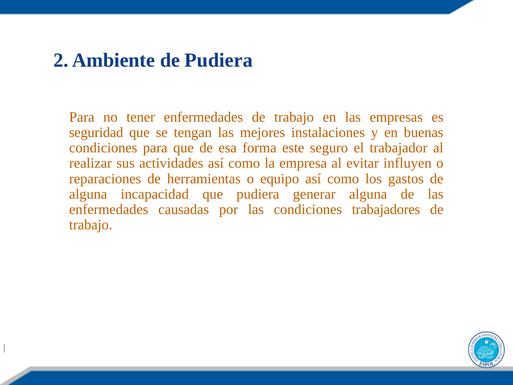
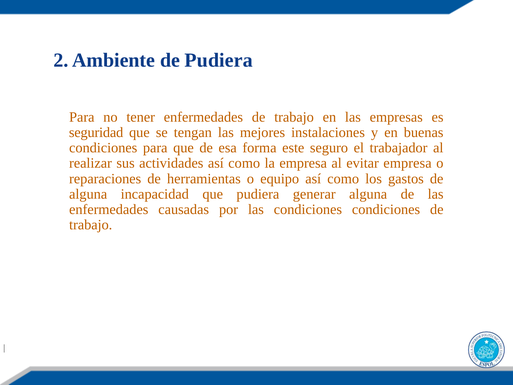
evitar influyen: influyen -> empresa (407, 163)
condiciones trabajadores: trabajadores -> condiciones (386, 209)
